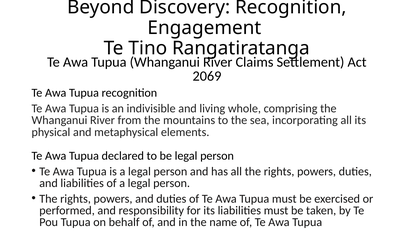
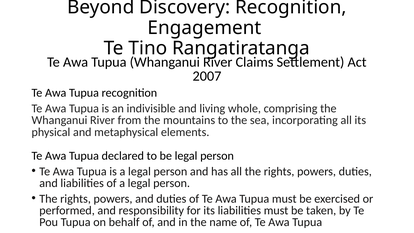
2069: 2069 -> 2007 (207, 76)
